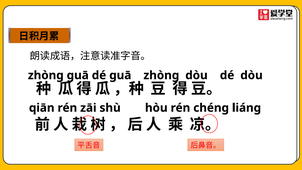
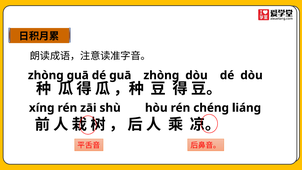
qiān: qiān -> xíng (42, 108)
